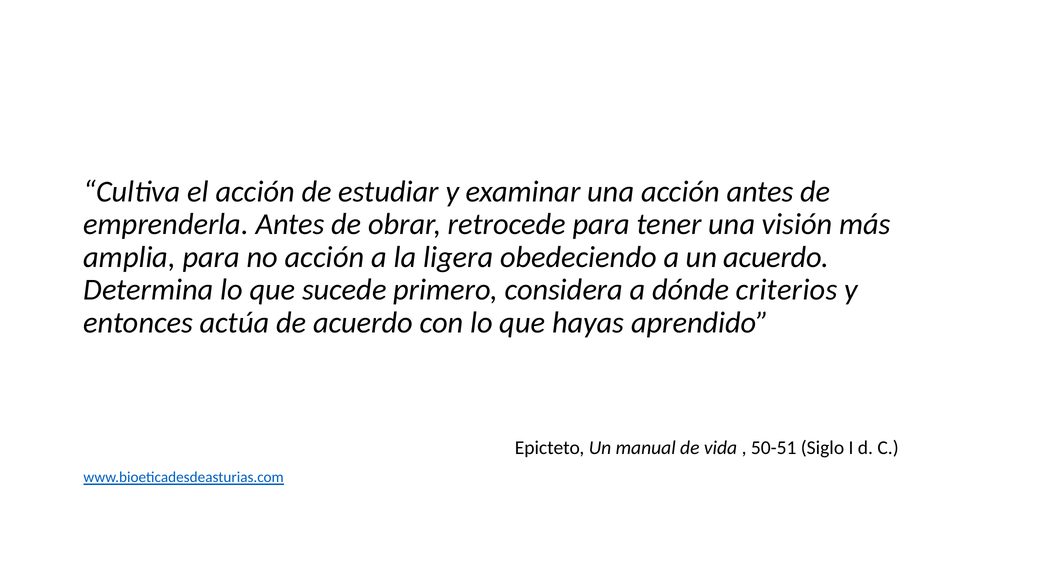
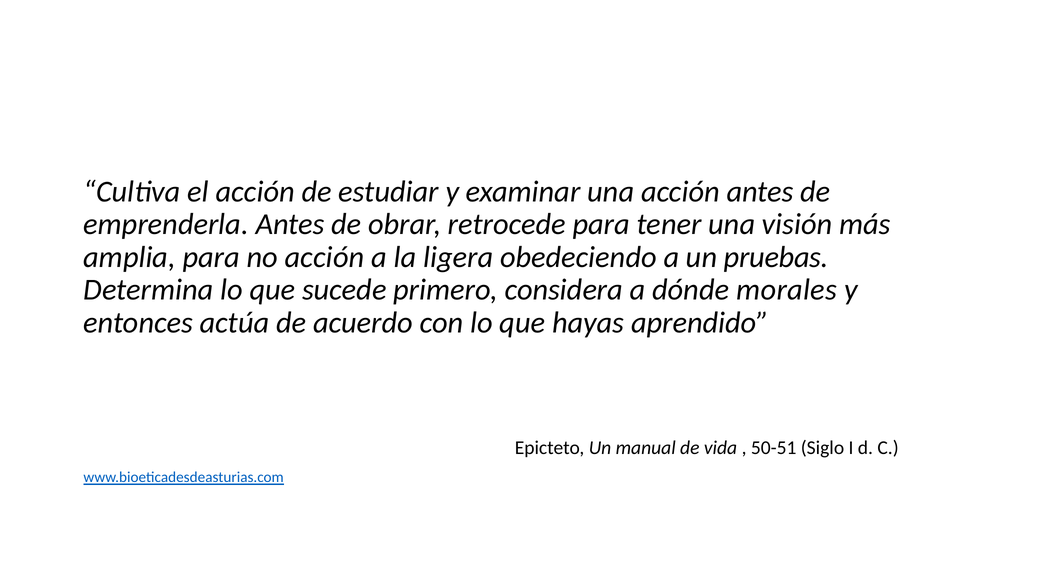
un acuerdo: acuerdo -> pruebas (776, 257)
criterios: criterios -> morales (787, 290)
